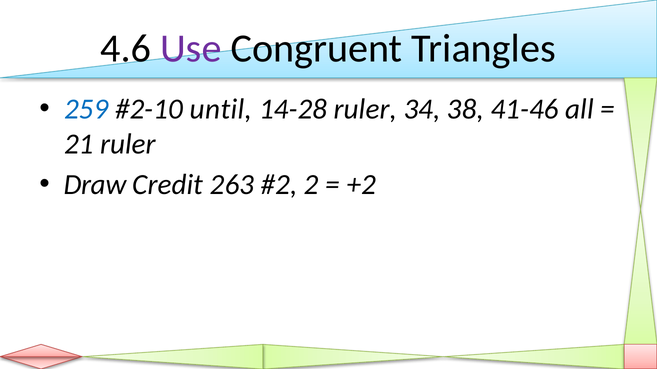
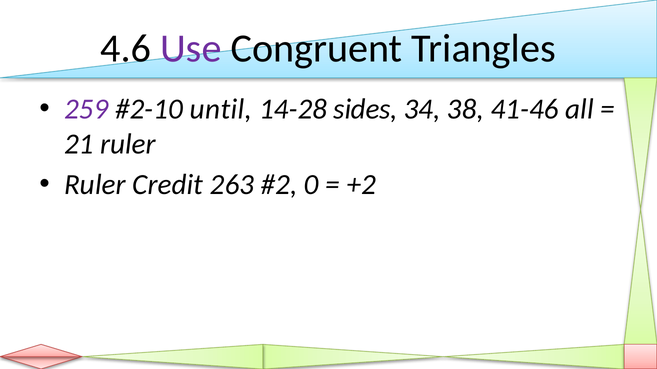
259 colour: blue -> purple (86, 109)
14-28 ruler: ruler -> sides (366, 109)
Draw: Draw -> Ruler (95, 185)
2: 2 -> 0 (311, 185)
